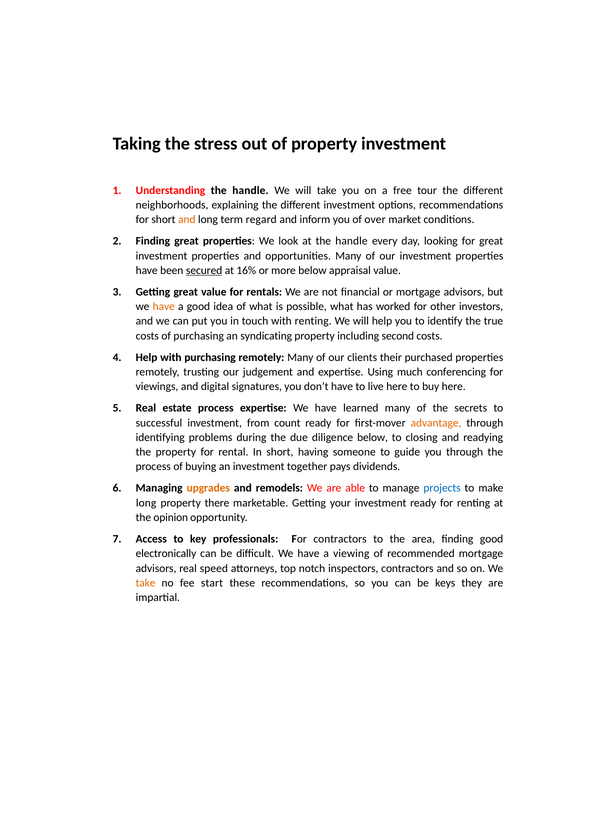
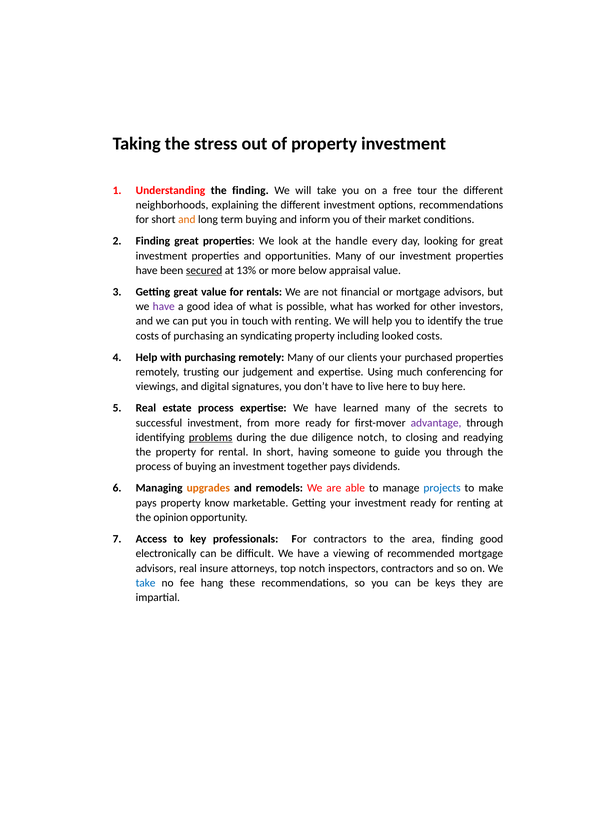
Understanding the handle: handle -> finding (250, 190)
term regard: regard -> buying (261, 220)
over: over -> their (375, 220)
16%: 16% -> 13% (246, 271)
have colour: orange -> purple (164, 307)
second: second -> looked (398, 336)
clients their: their -> your (391, 357)
from count: count -> more (287, 423)
advantage colour: orange -> purple (436, 423)
problems underline: none -> present (211, 438)
diligence below: below -> notch (372, 438)
long: long -> pays (146, 503)
there: there -> know (217, 503)
speed: speed -> insure (214, 568)
take colour: orange -> blue (146, 583)
start: start -> hang (212, 583)
